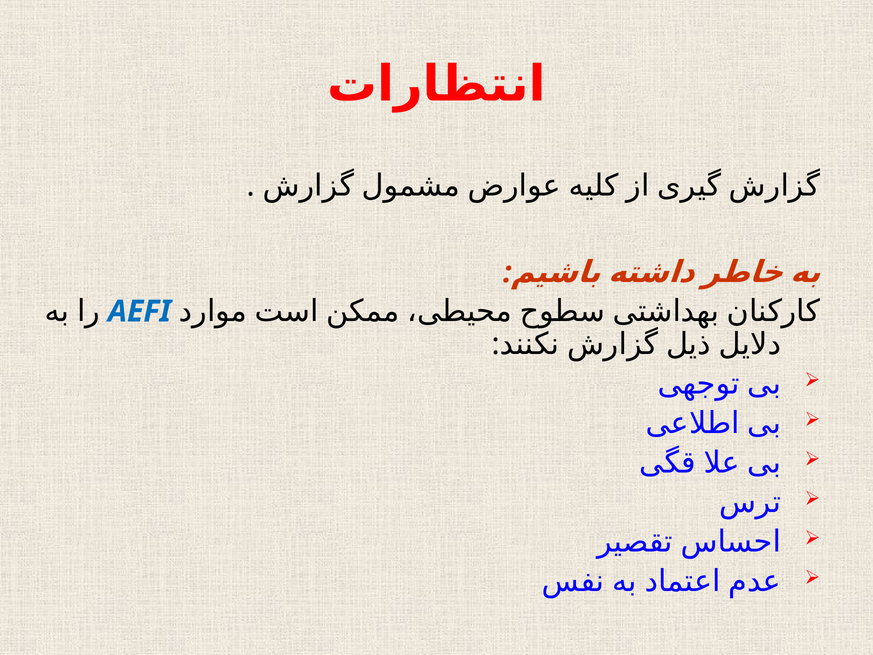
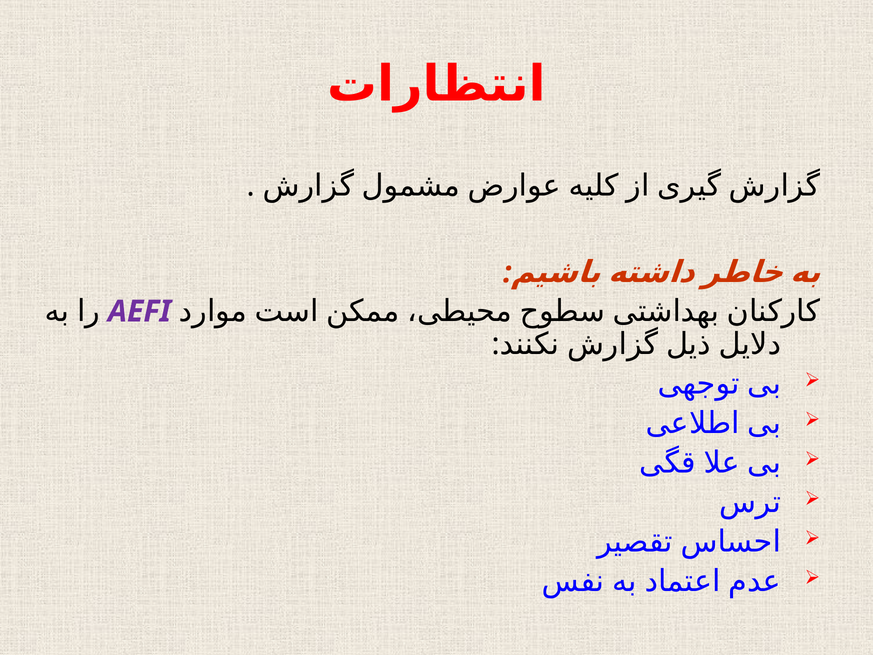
AEFI colour: blue -> purple (140, 311)
